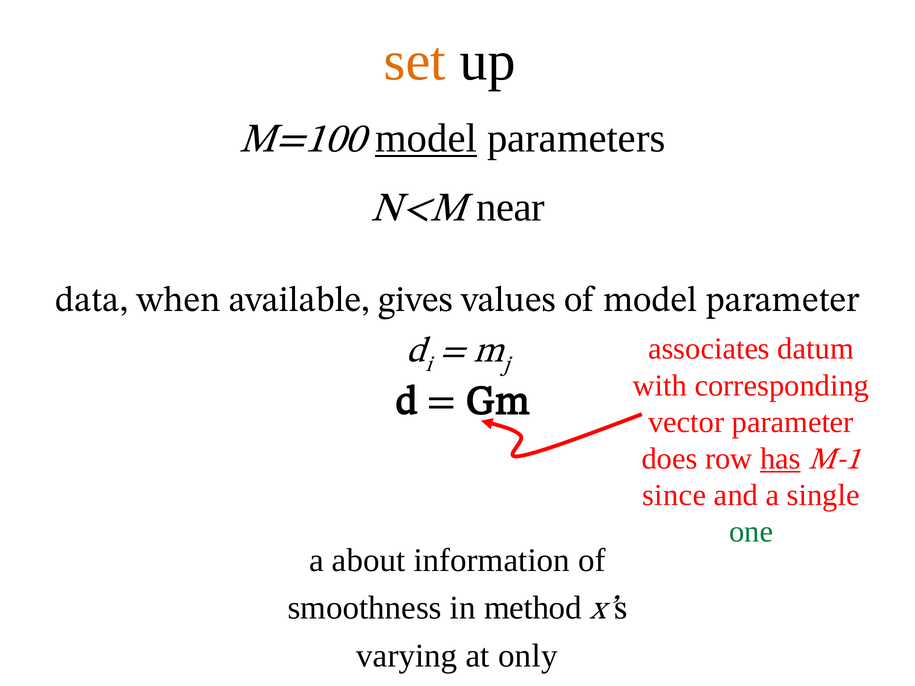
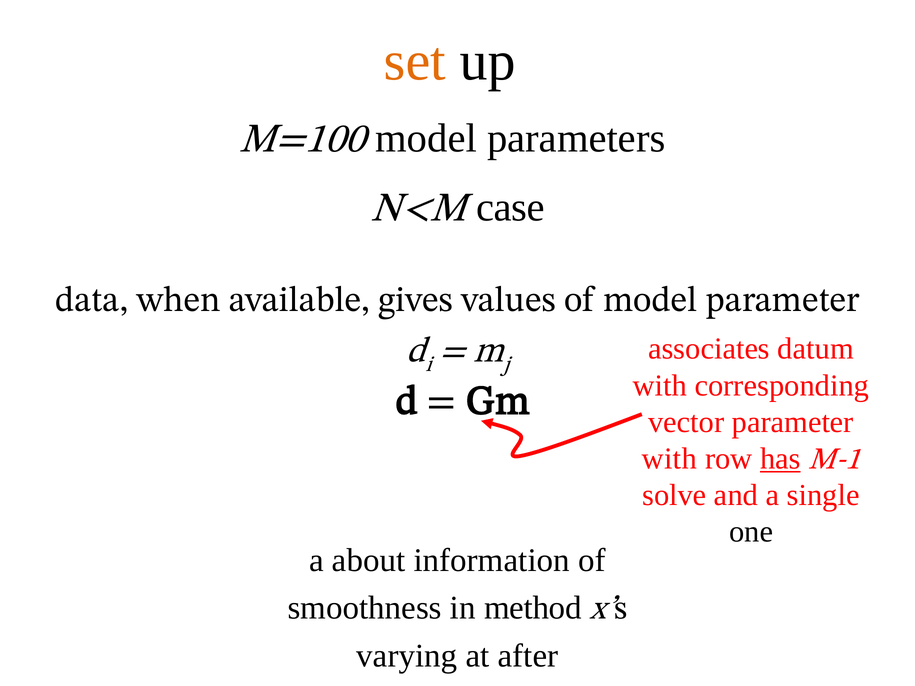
model underline: present -> none (426, 139)
near: near -> case (511, 207)
does: does -> with (669, 459)
since: since -> solve (674, 495)
one colour: green -> black (751, 532)
only: only -> after (528, 656)
